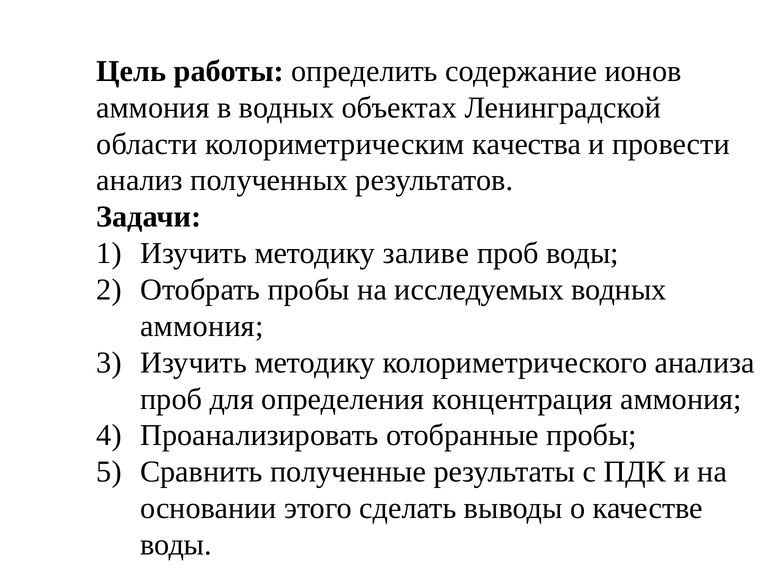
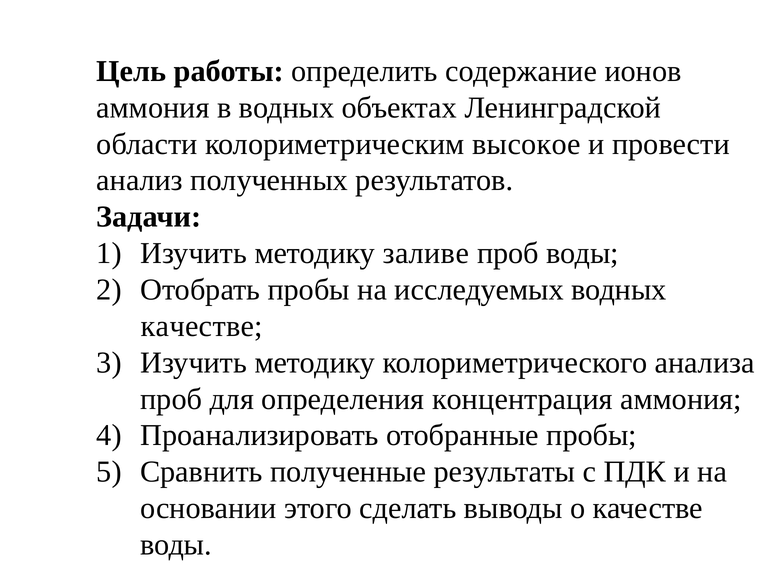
качества: качества -> высокое (526, 144)
аммония: аммония -> качестве (202, 326)
